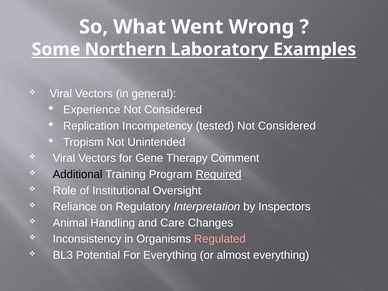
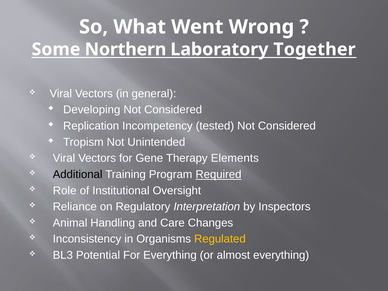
Examples: Examples -> Together (314, 49)
Experience: Experience -> Developing (92, 110)
Comment: Comment -> Elements (235, 158)
Regulated colour: pink -> yellow (220, 239)
